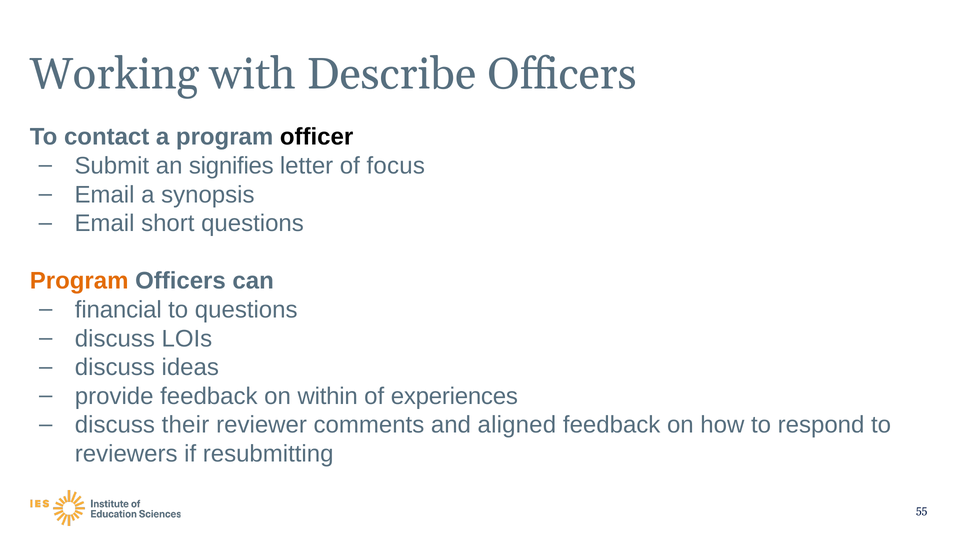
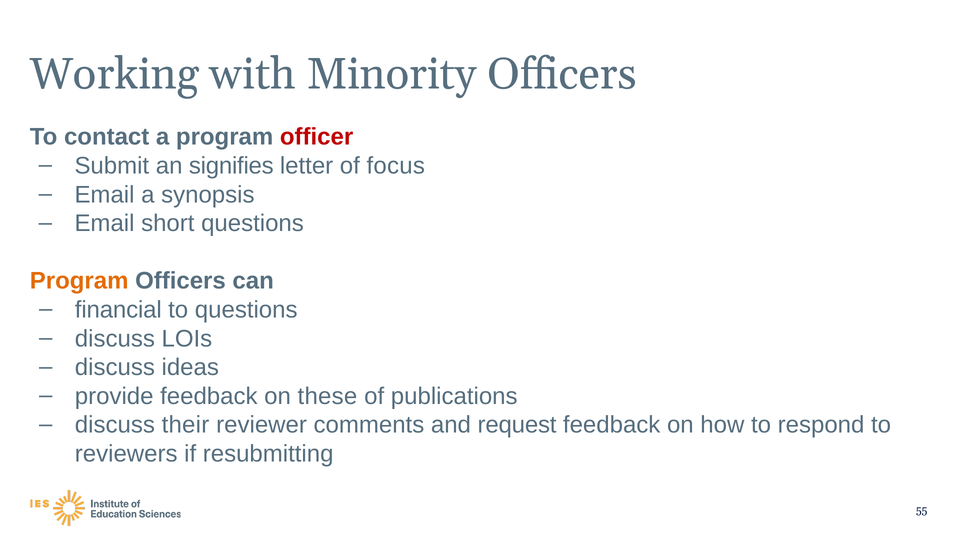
Describe: Describe -> Minority (392, 75)
officer colour: black -> red (317, 137)
within: within -> these (327, 397)
experiences: experiences -> publications (454, 397)
aligned: aligned -> request (517, 425)
